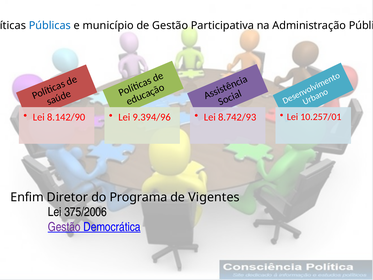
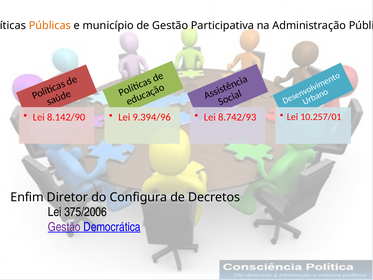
Públicas colour: blue -> orange (50, 26)
Programa: Programa -> Configura (138, 197)
Vigentes: Vigentes -> Decretos (214, 197)
